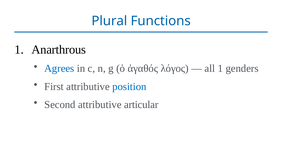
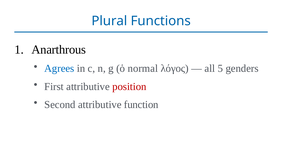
ἀγαθός: ἀγαθός -> normal (143, 68)
all 1: 1 -> 5 (220, 68)
position colour: blue -> red (129, 86)
articular: articular -> function (141, 104)
